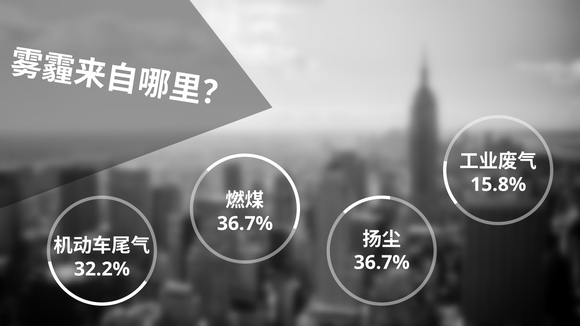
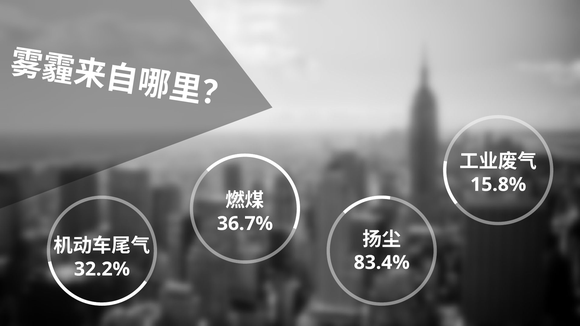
36.7%: 36.7% -> 83.4% (382, 263)
